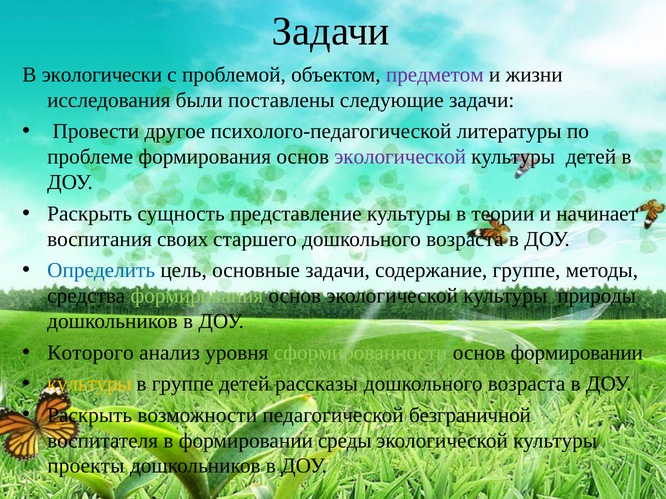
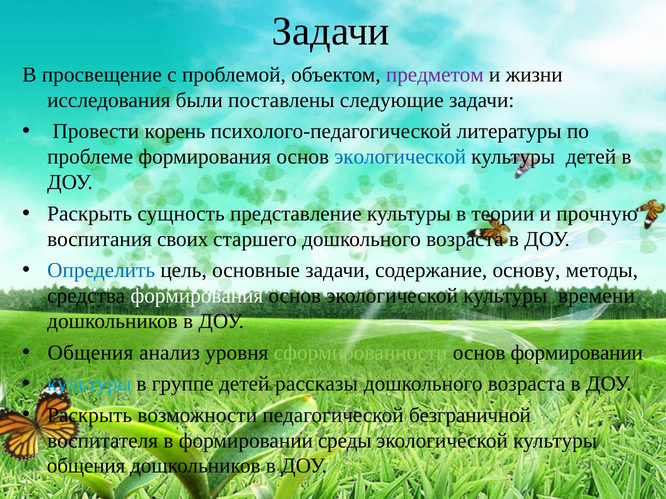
экологически: экологически -> просвещение (102, 75)
другое: другое -> корень (175, 132)
экологической colour: purple -> blue (400, 157)
начинает: начинает -> прочную (597, 214)
содержание группе: группе -> основу (526, 271)
формирования colour: light green -> white (197, 296)
природы: природы -> времени (597, 296)
Которого: Которого -> Общения (90, 353)
культуры colour: yellow -> light blue (89, 384)
проекты: проекты -> общения (86, 466)
